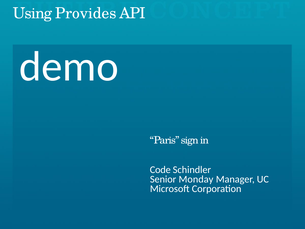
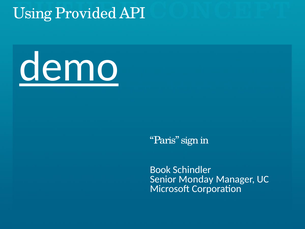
Provides: Provides -> Provided (86, 13)
demo underline: none -> present (69, 67)
Code: Code -> Book (160, 169)
